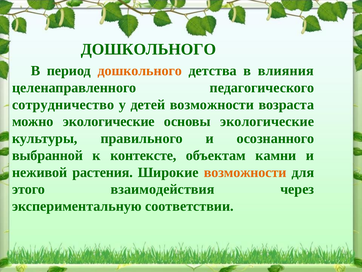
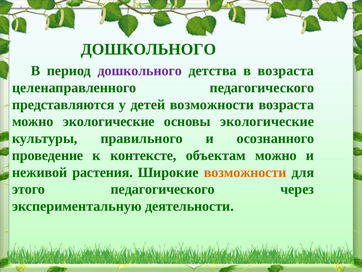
дошкольного colour: orange -> purple (140, 71)
в влияния: влияния -> возраста (286, 71)
сотрудничество: сотрудничество -> представляются (63, 104)
выбранной: выбранной -> проведение (48, 155)
объектам камни: камни -> можно (276, 155)
этого взаимодействия: взаимодействия -> педагогического (163, 189)
соответствии: соответствии -> деятельности (189, 206)
